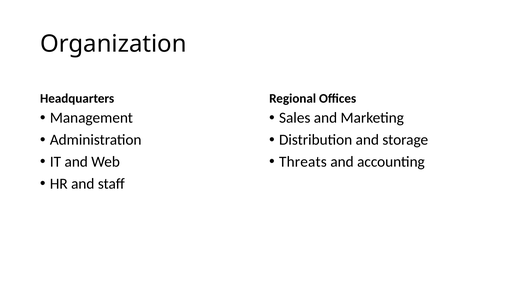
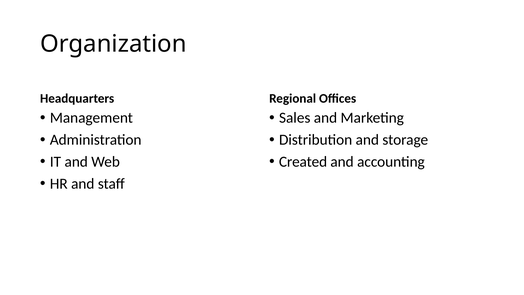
Threats: Threats -> Created (303, 162)
